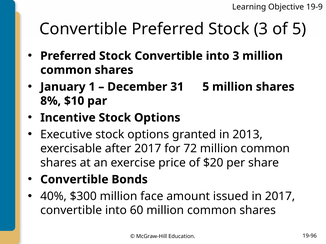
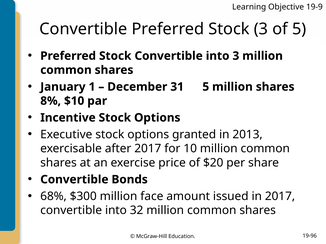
72: 72 -> 10 (190, 149)
40%: 40% -> 68% (53, 197)
60: 60 -> 32 (137, 211)
